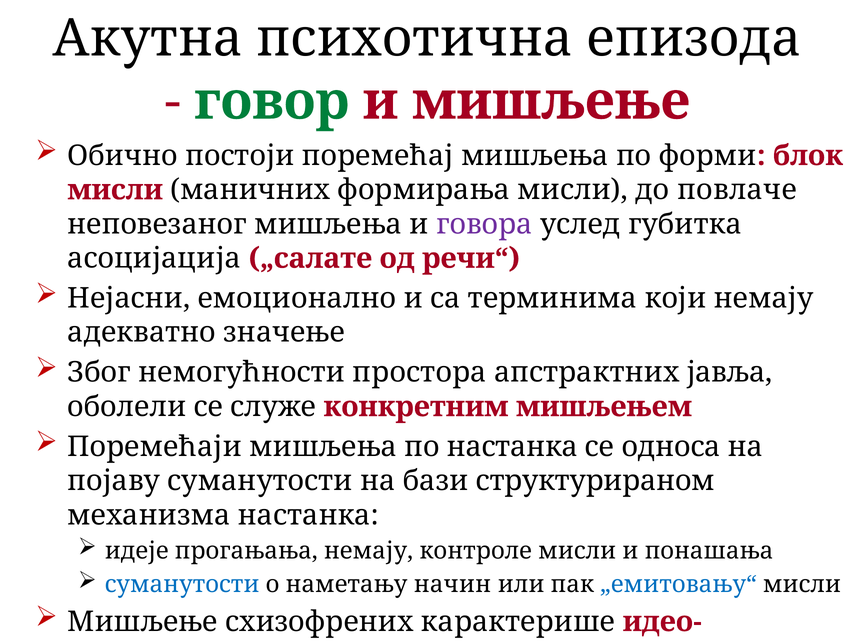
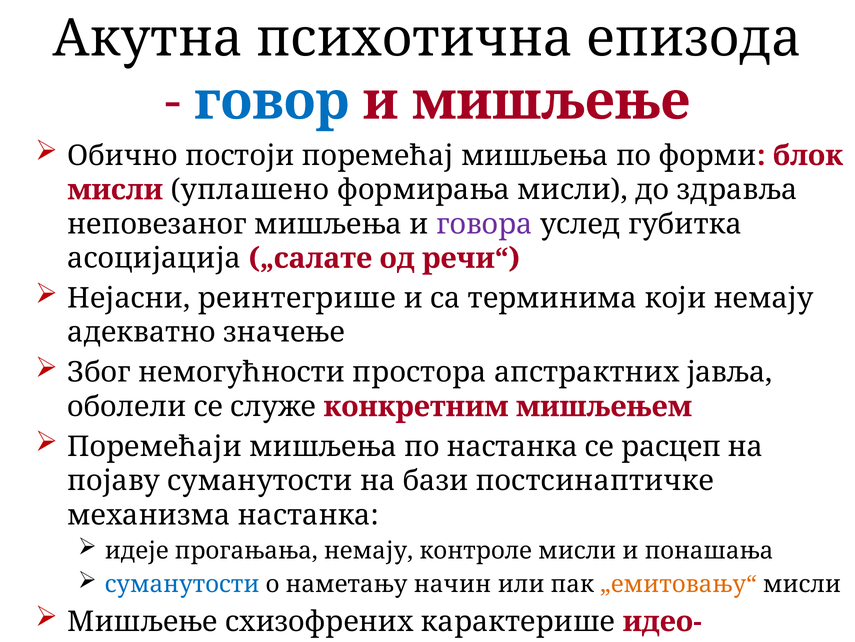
говор colour: green -> blue (272, 101)
маничних: маничних -> уплашено (250, 190)
повлаче: повлаче -> здравља (737, 190)
емоционално: емоционално -> реинтегрише (297, 298)
односа: односа -> расцеп (671, 446)
структурираном: структурираном -> постсинаптичке (595, 480)
„емитовању“ colour: blue -> orange (678, 584)
